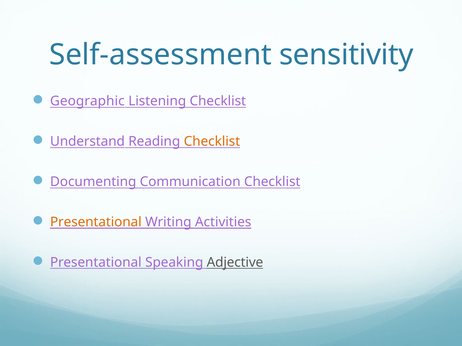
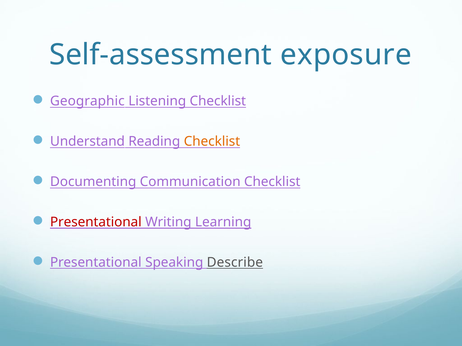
sensitivity: sensitivity -> exposure (346, 55)
Presentational colour: orange -> red (96, 222)
Activities: Activities -> Learning (223, 222)
Adjective: Adjective -> Describe (235, 263)
